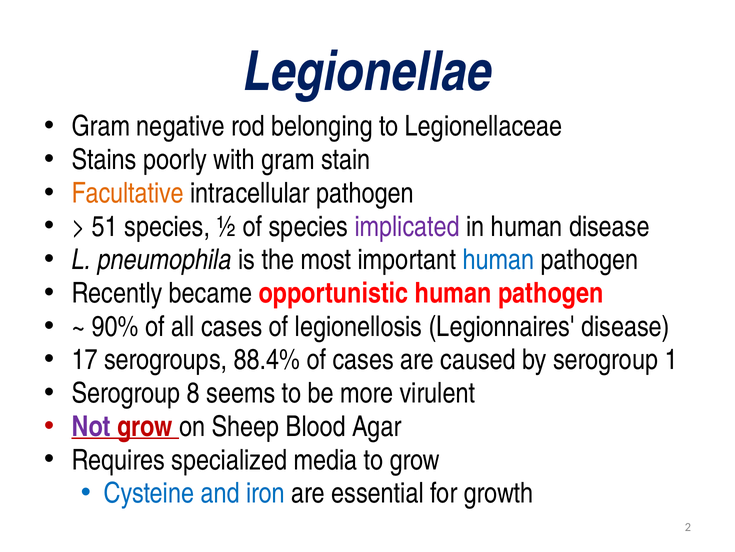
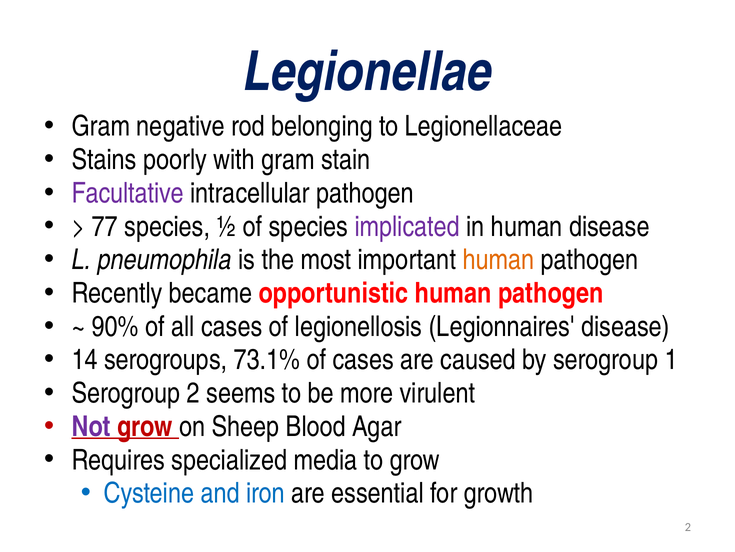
Facultative colour: orange -> purple (128, 193)
51: 51 -> 77 (105, 226)
human colour: blue -> orange (498, 260)
17: 17 -> 14 (85, 360)
88.4%: 88.4% -> 73.1% (267, 360)
Serogroup 8: 8 -> 2 (193, 393)
